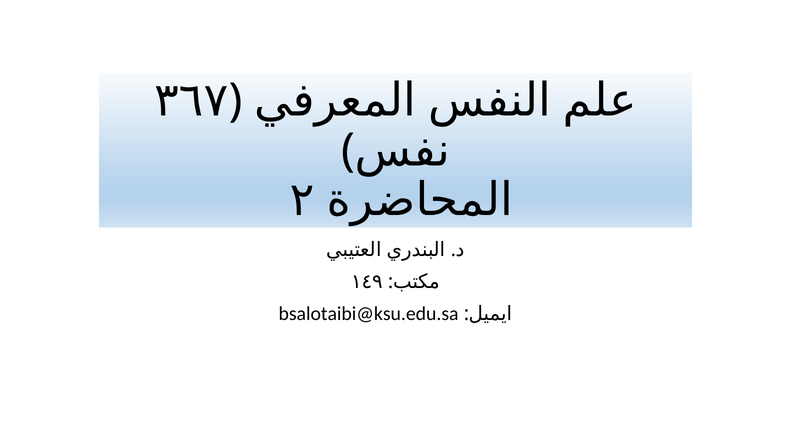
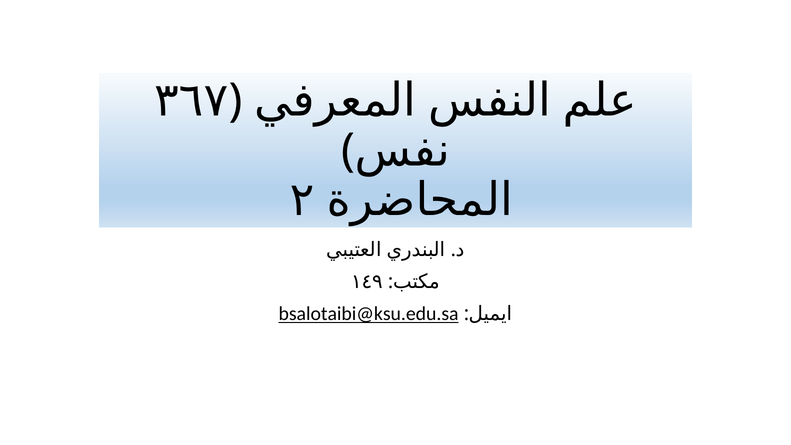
bsalotaibi@ksu.edu.sa underline: none -> present (369, 314)
